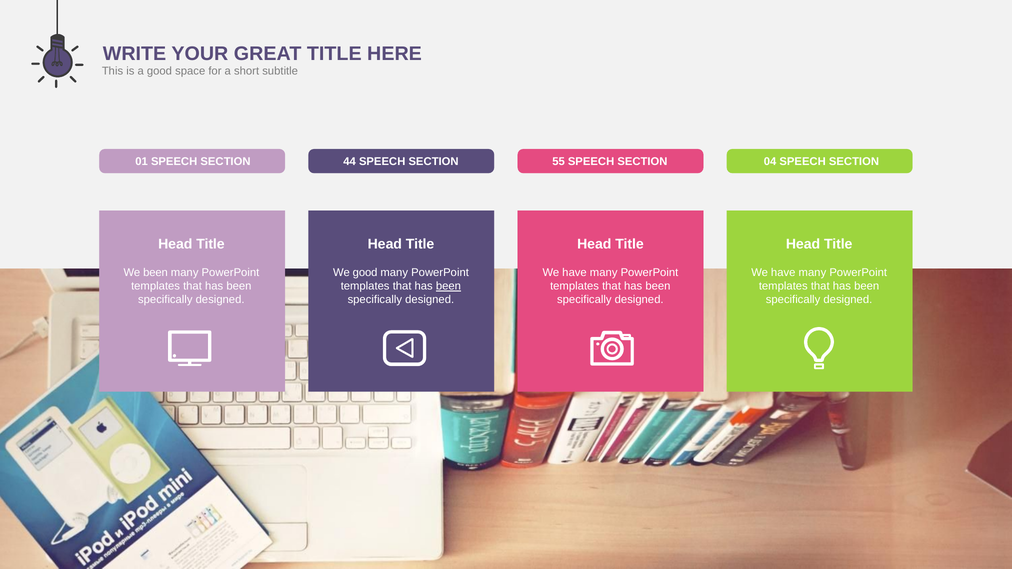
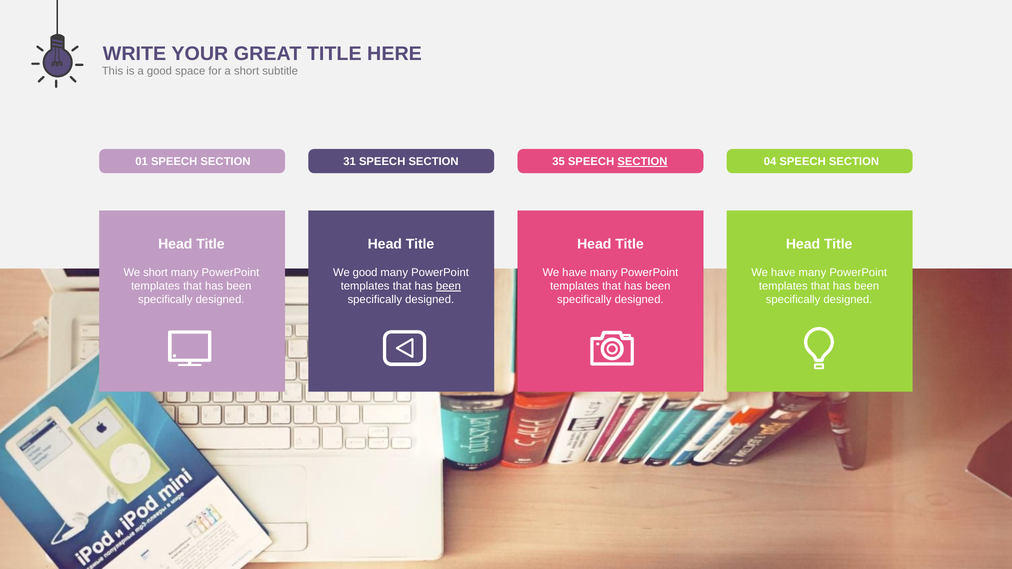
44: 44 -> 31 (350, 162)
55: 55 -> 35 (559, 162)
SECTION underline: none -> present (642, 162)
We been: been -> short (155, 273)
